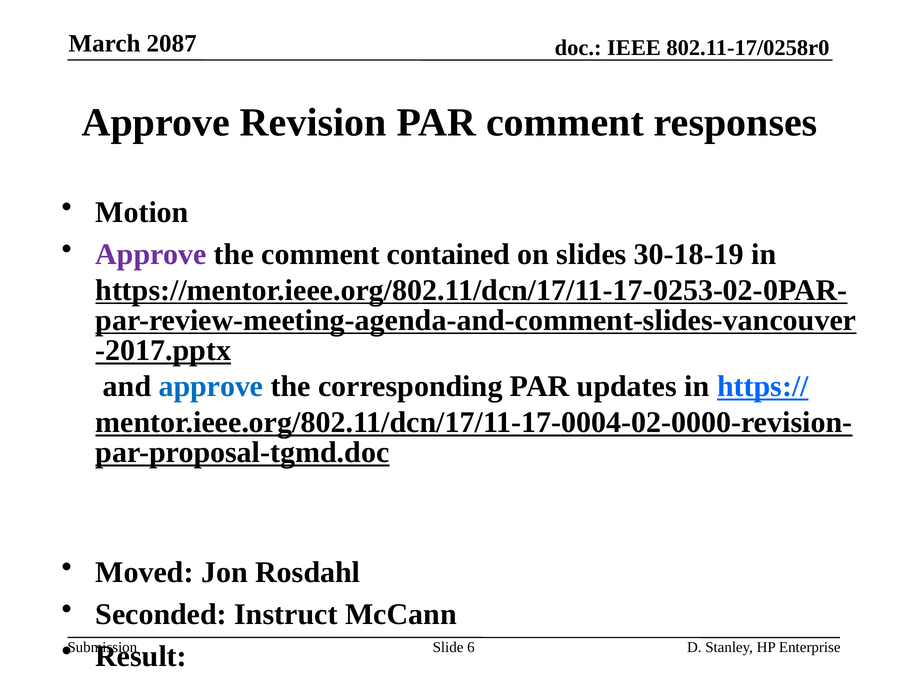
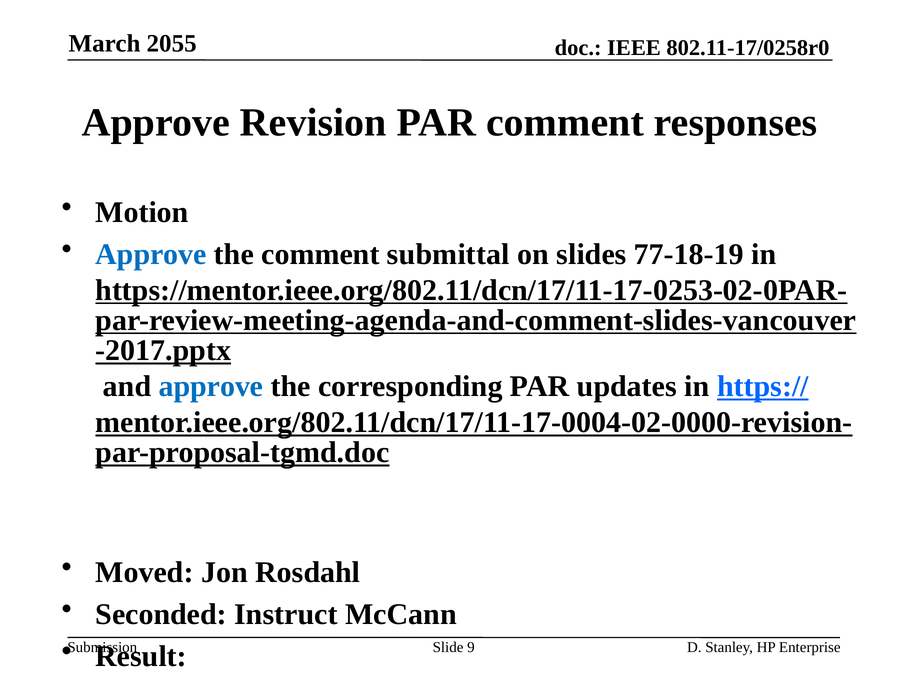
2087: 2087 -> 2055 (172, 44)
Approve colour: purple -> blue (151, 254)
contained: contained -> submittal (448, 254)
30-18-19: 30-18-19 -> 77-18-19 (689, 254)
6: 6 -> 9 (471, 647)
